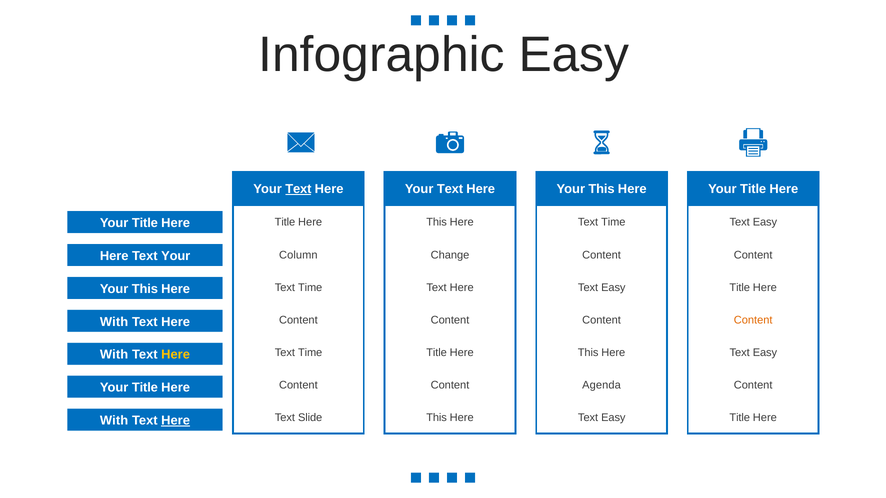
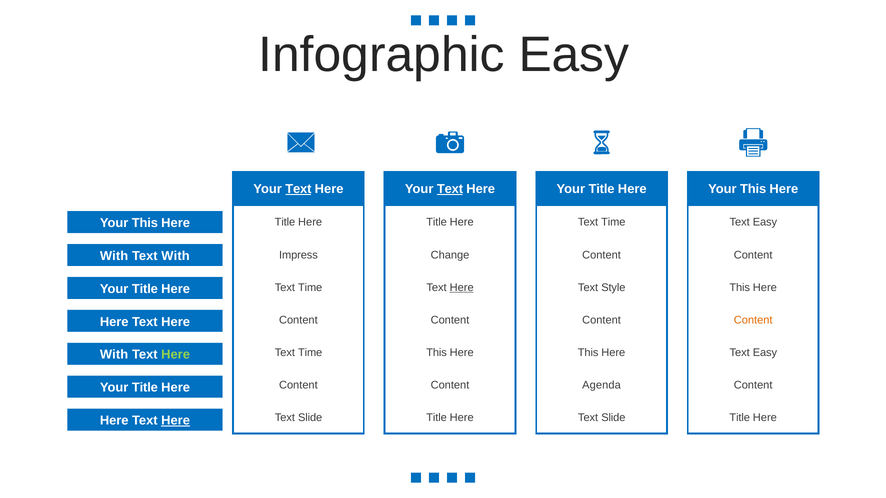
Text underline: none -> present (450, 189)
This: This -> Title (602, 189)
Title: Title -> This (753, 189)
Title: Title -> This (145, 223)
This: This -> Title (437, 223)
Column: Column -> Impress (298, 255)
Here: Here -> With (114, 256)
Text Your: Your -> With (176, 256)
Here underline: none -> present (462, 288)
Easy: Easy -> Style (613, 288)
Title: Title -> This (740, 288)
This: This -> Title (145, 289)
With: With -> Here (114, 322)
Title: Title -> This (437, 353)
Here colour: yellow -> light green (176, 355)
This: This -> Title (437, 418)
Easy: Easy -> Slide (613, 418)
With: With -> Here (114, 421)
